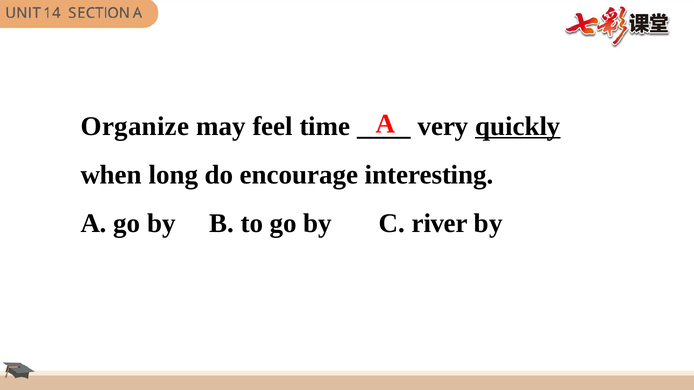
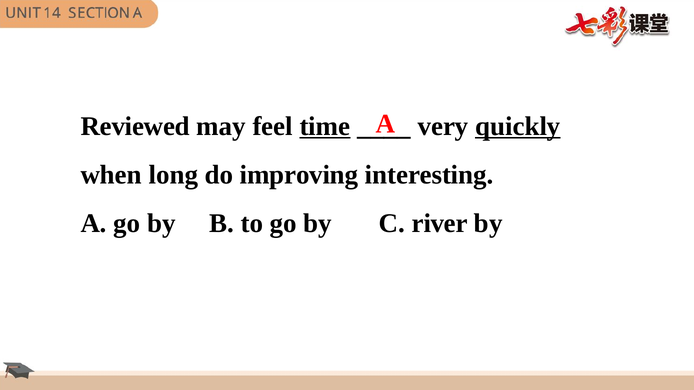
Organize: Organize -> Reviewed (135, 126)
time underline: none -> present (325, 126)
encourage: encourage -> improving (299, 175)
